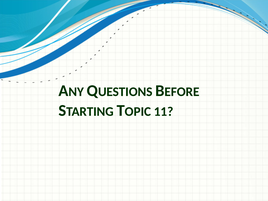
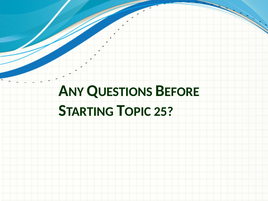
11: 11 -> 25 (164, 112)
